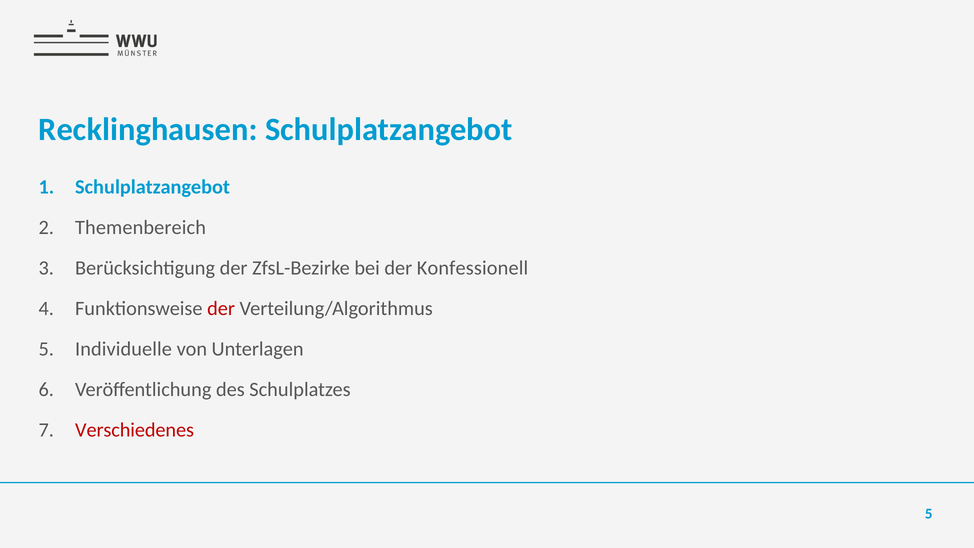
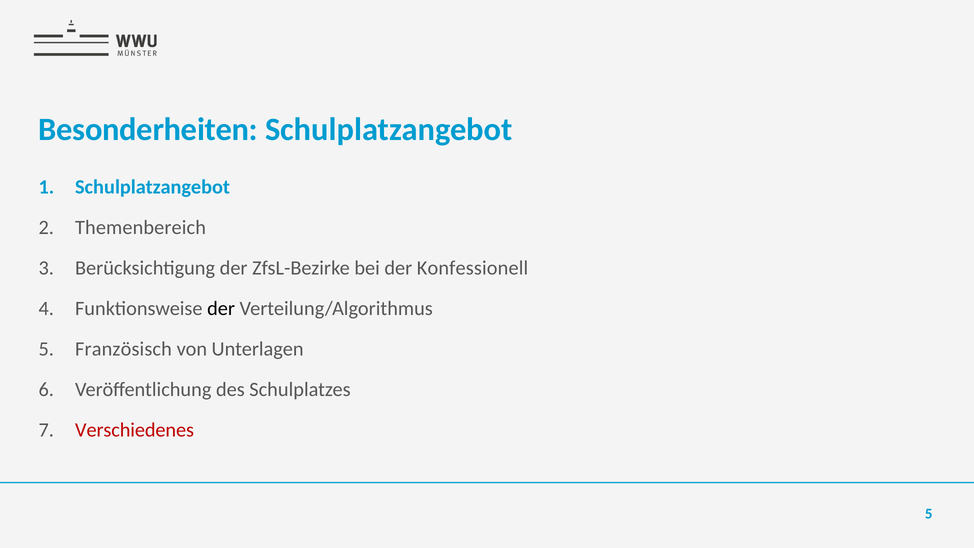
Recklinghausen: Recklinghausen -> Besonderheiten (148, 130)
der colour: red -> black (221, 308)
Individuelle: Individuelle -> Französisch (123, 349)
